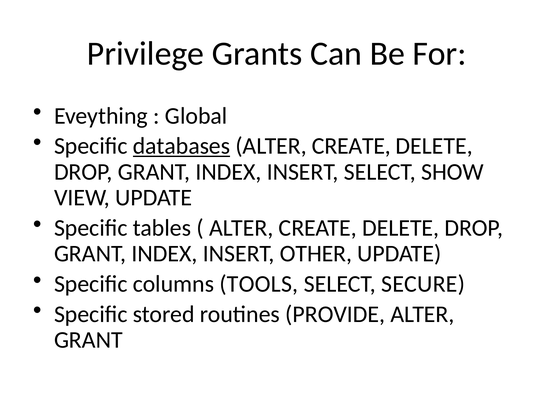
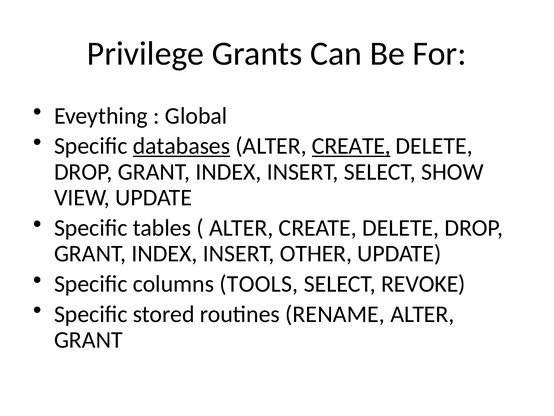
CREATE underline: none -> present (351, 146)
SECURE: SECURE -> REVOKE (423, 284)
PROVIDE: PROVIDE -> RENAME (335, 314)
